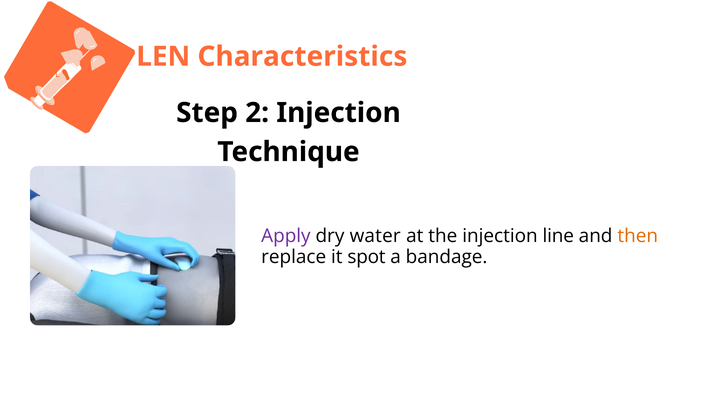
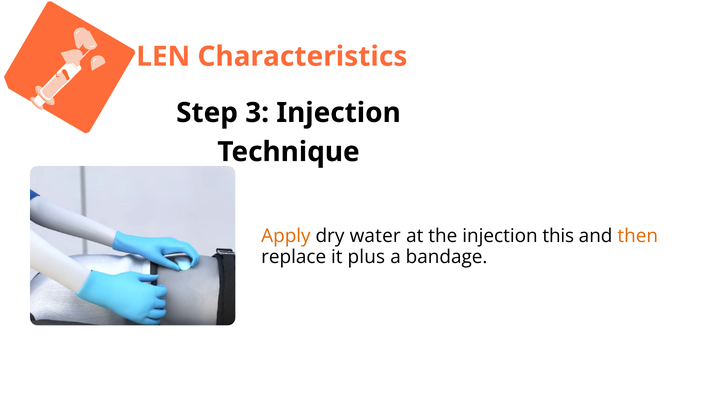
2: 2 -> 3 (257, 113)
Apply colour: purple -> orange (286, 236)
line: line -> this (558, 236)
spot: spot -> plus (366, 257)
